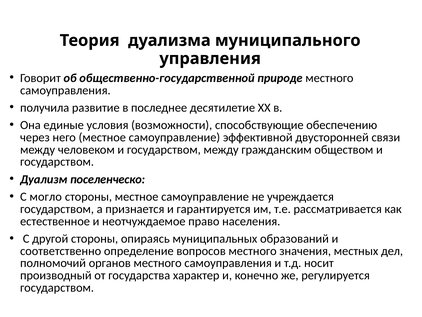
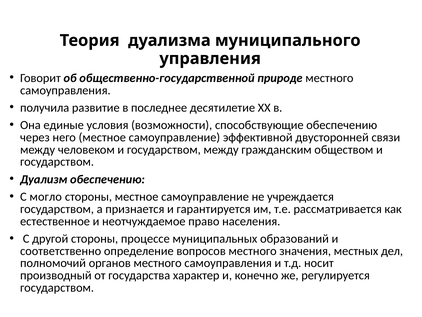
Дуализм поселенческо: поселенческо -> обеспечению (108, 179)
опираясь: опираясь -> процессе (145, 238)
